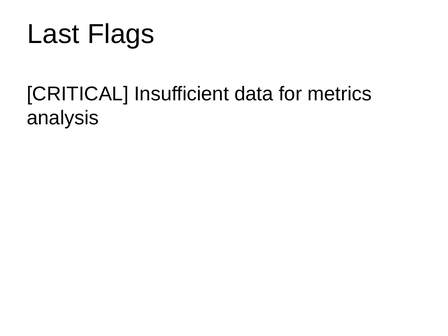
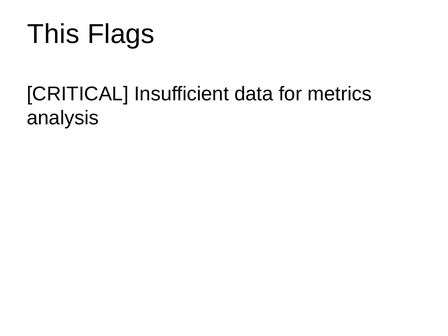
Last: Last -> This (53, 34)
